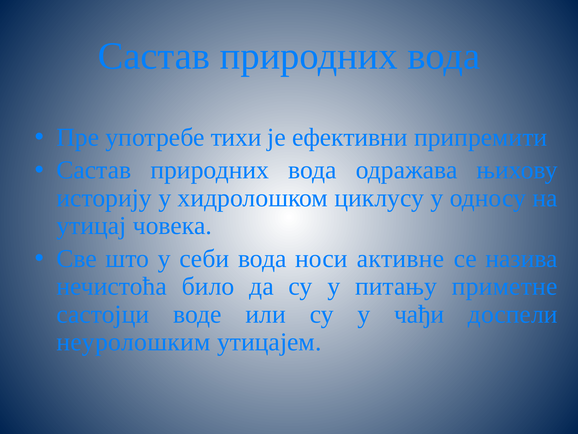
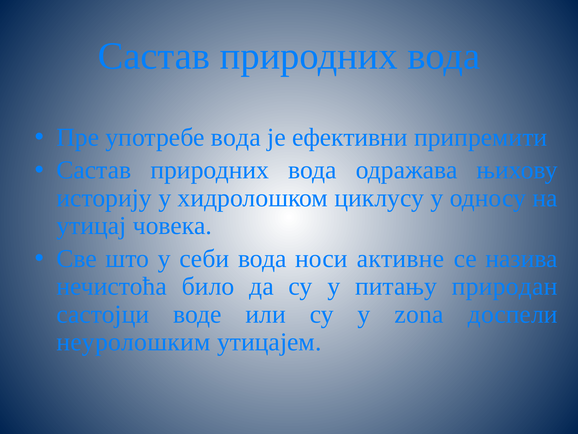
употребе тихи: тихи -> вода (236, 137)
приметне: приметне -> природан (505, 286)
чађи: чађи -> zona (419, 314)
